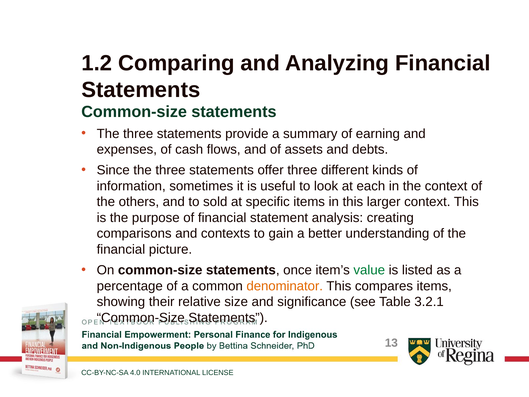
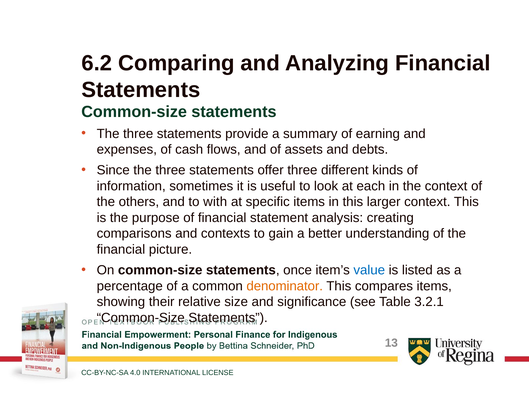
1.2: 1.2 -> 6.2 (97, 63)
sold: sold -> with (215, 202)
value colour: green -> blue (369, 270)
